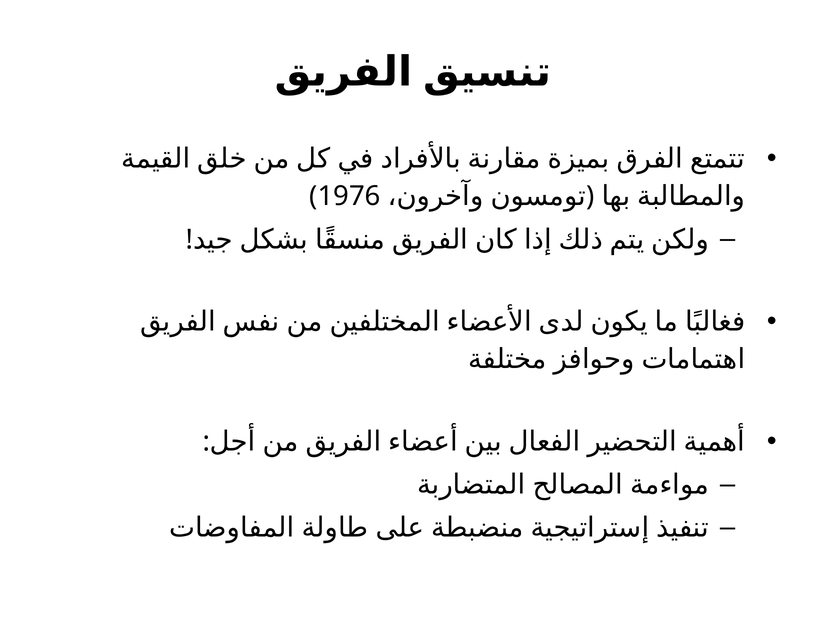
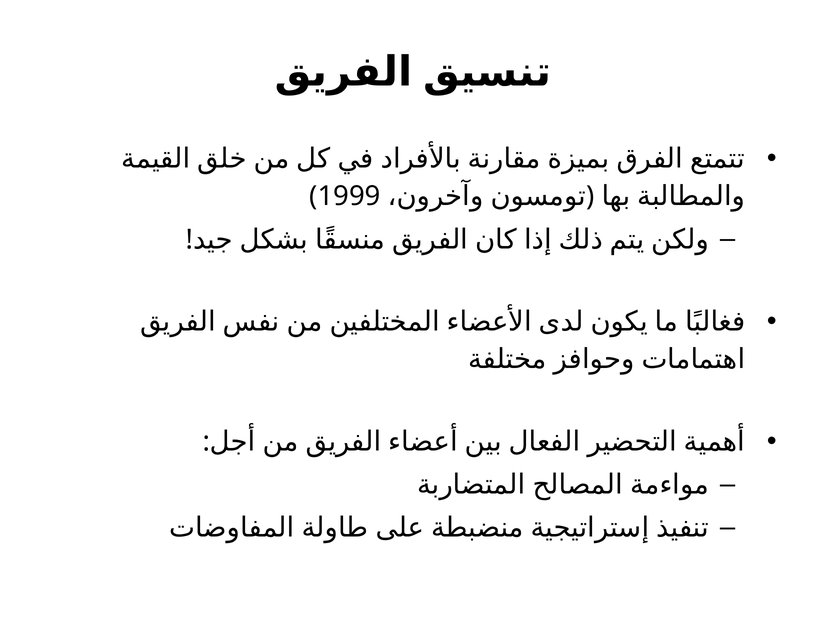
1976: 1976 -> 1999 (349, 196)
